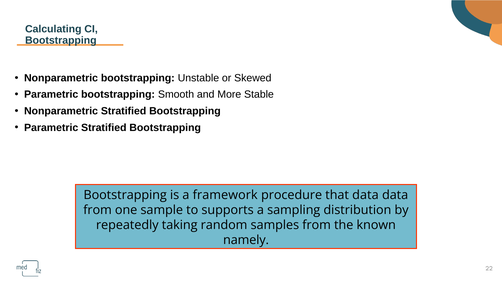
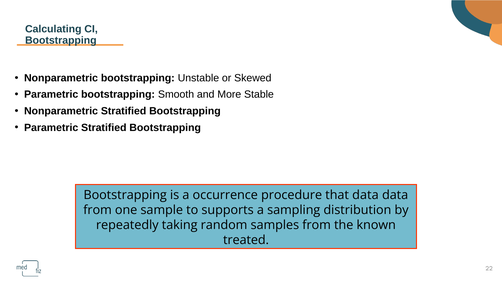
framework: framework -> occurrence (225, 195)
namely: namely -> treated (246, 240)
